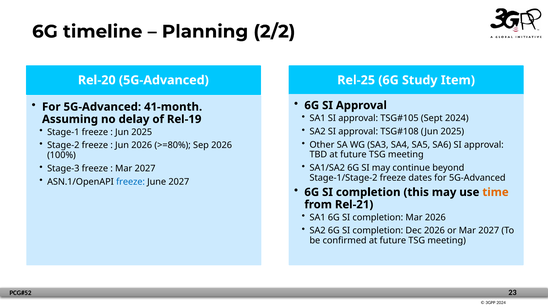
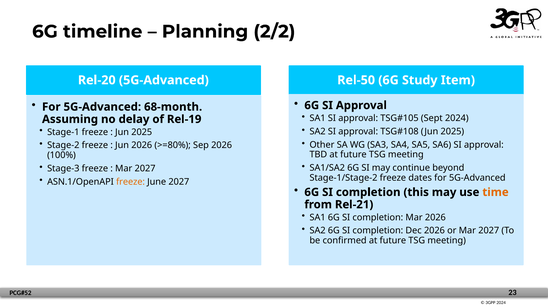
Rel-25: Rel-25 -> Rel-50 (356, 80)
41-month: 41-month -> 68-month (173, 107)
freeze colour: blue -> orange (131, 182)
